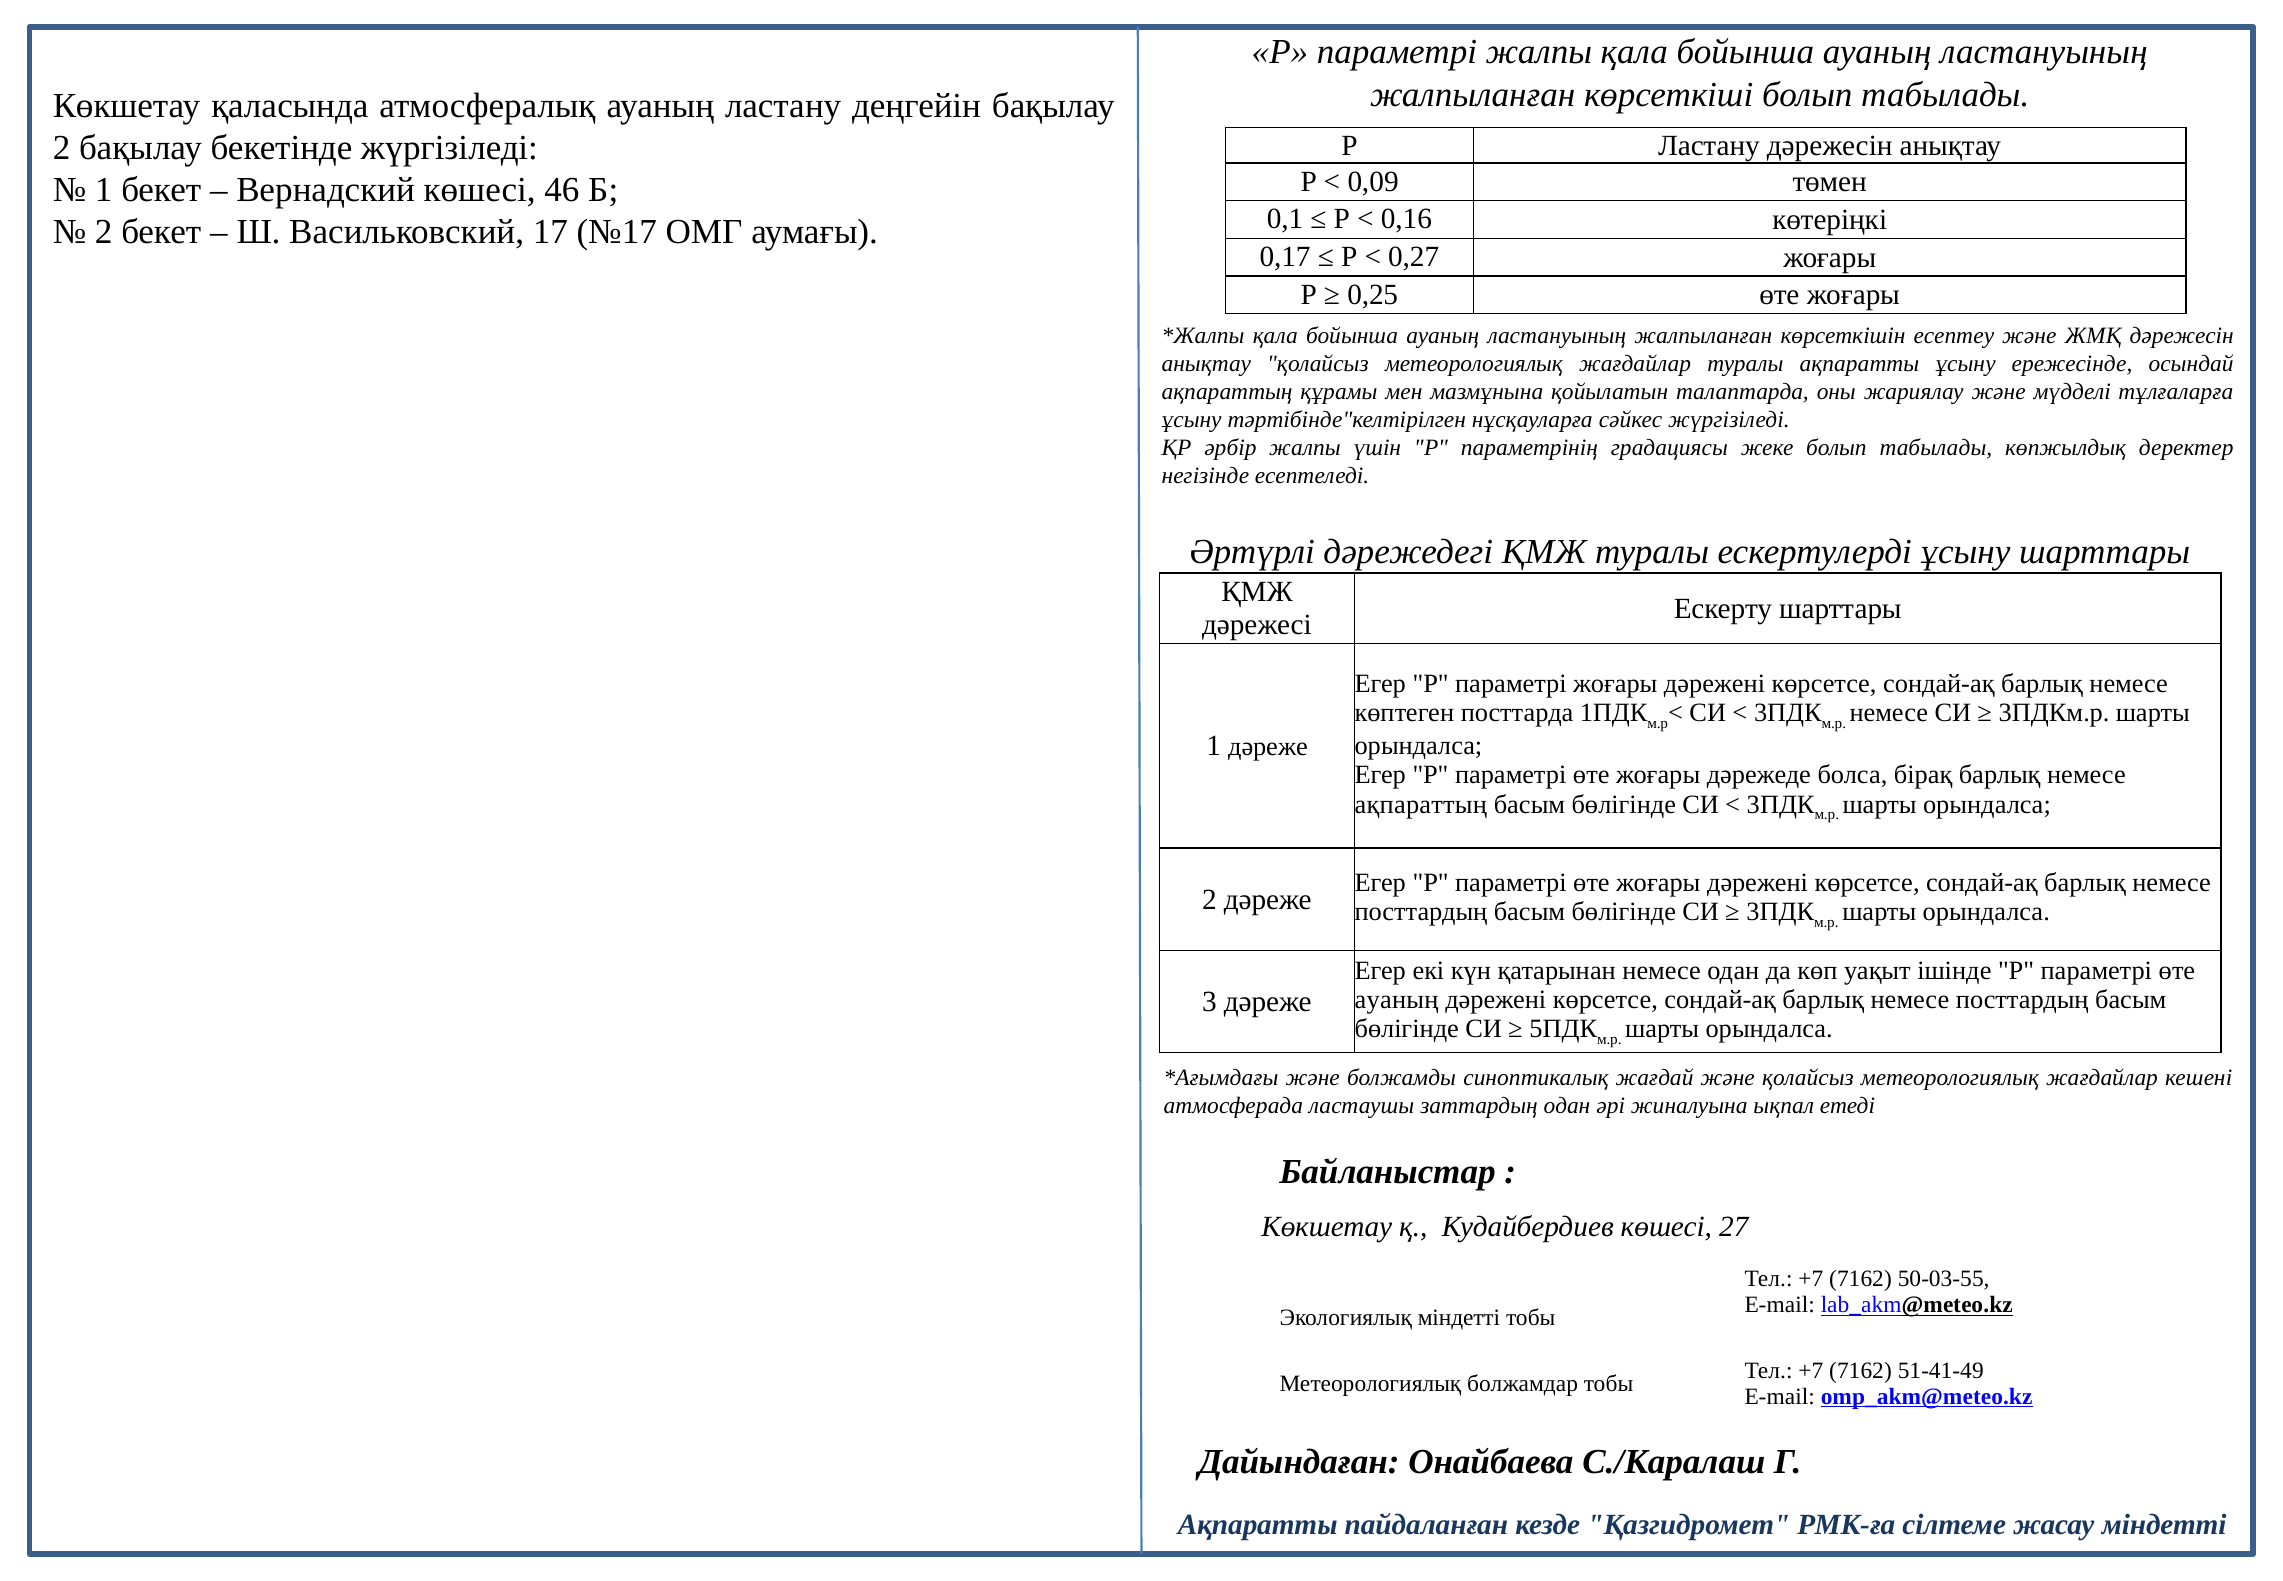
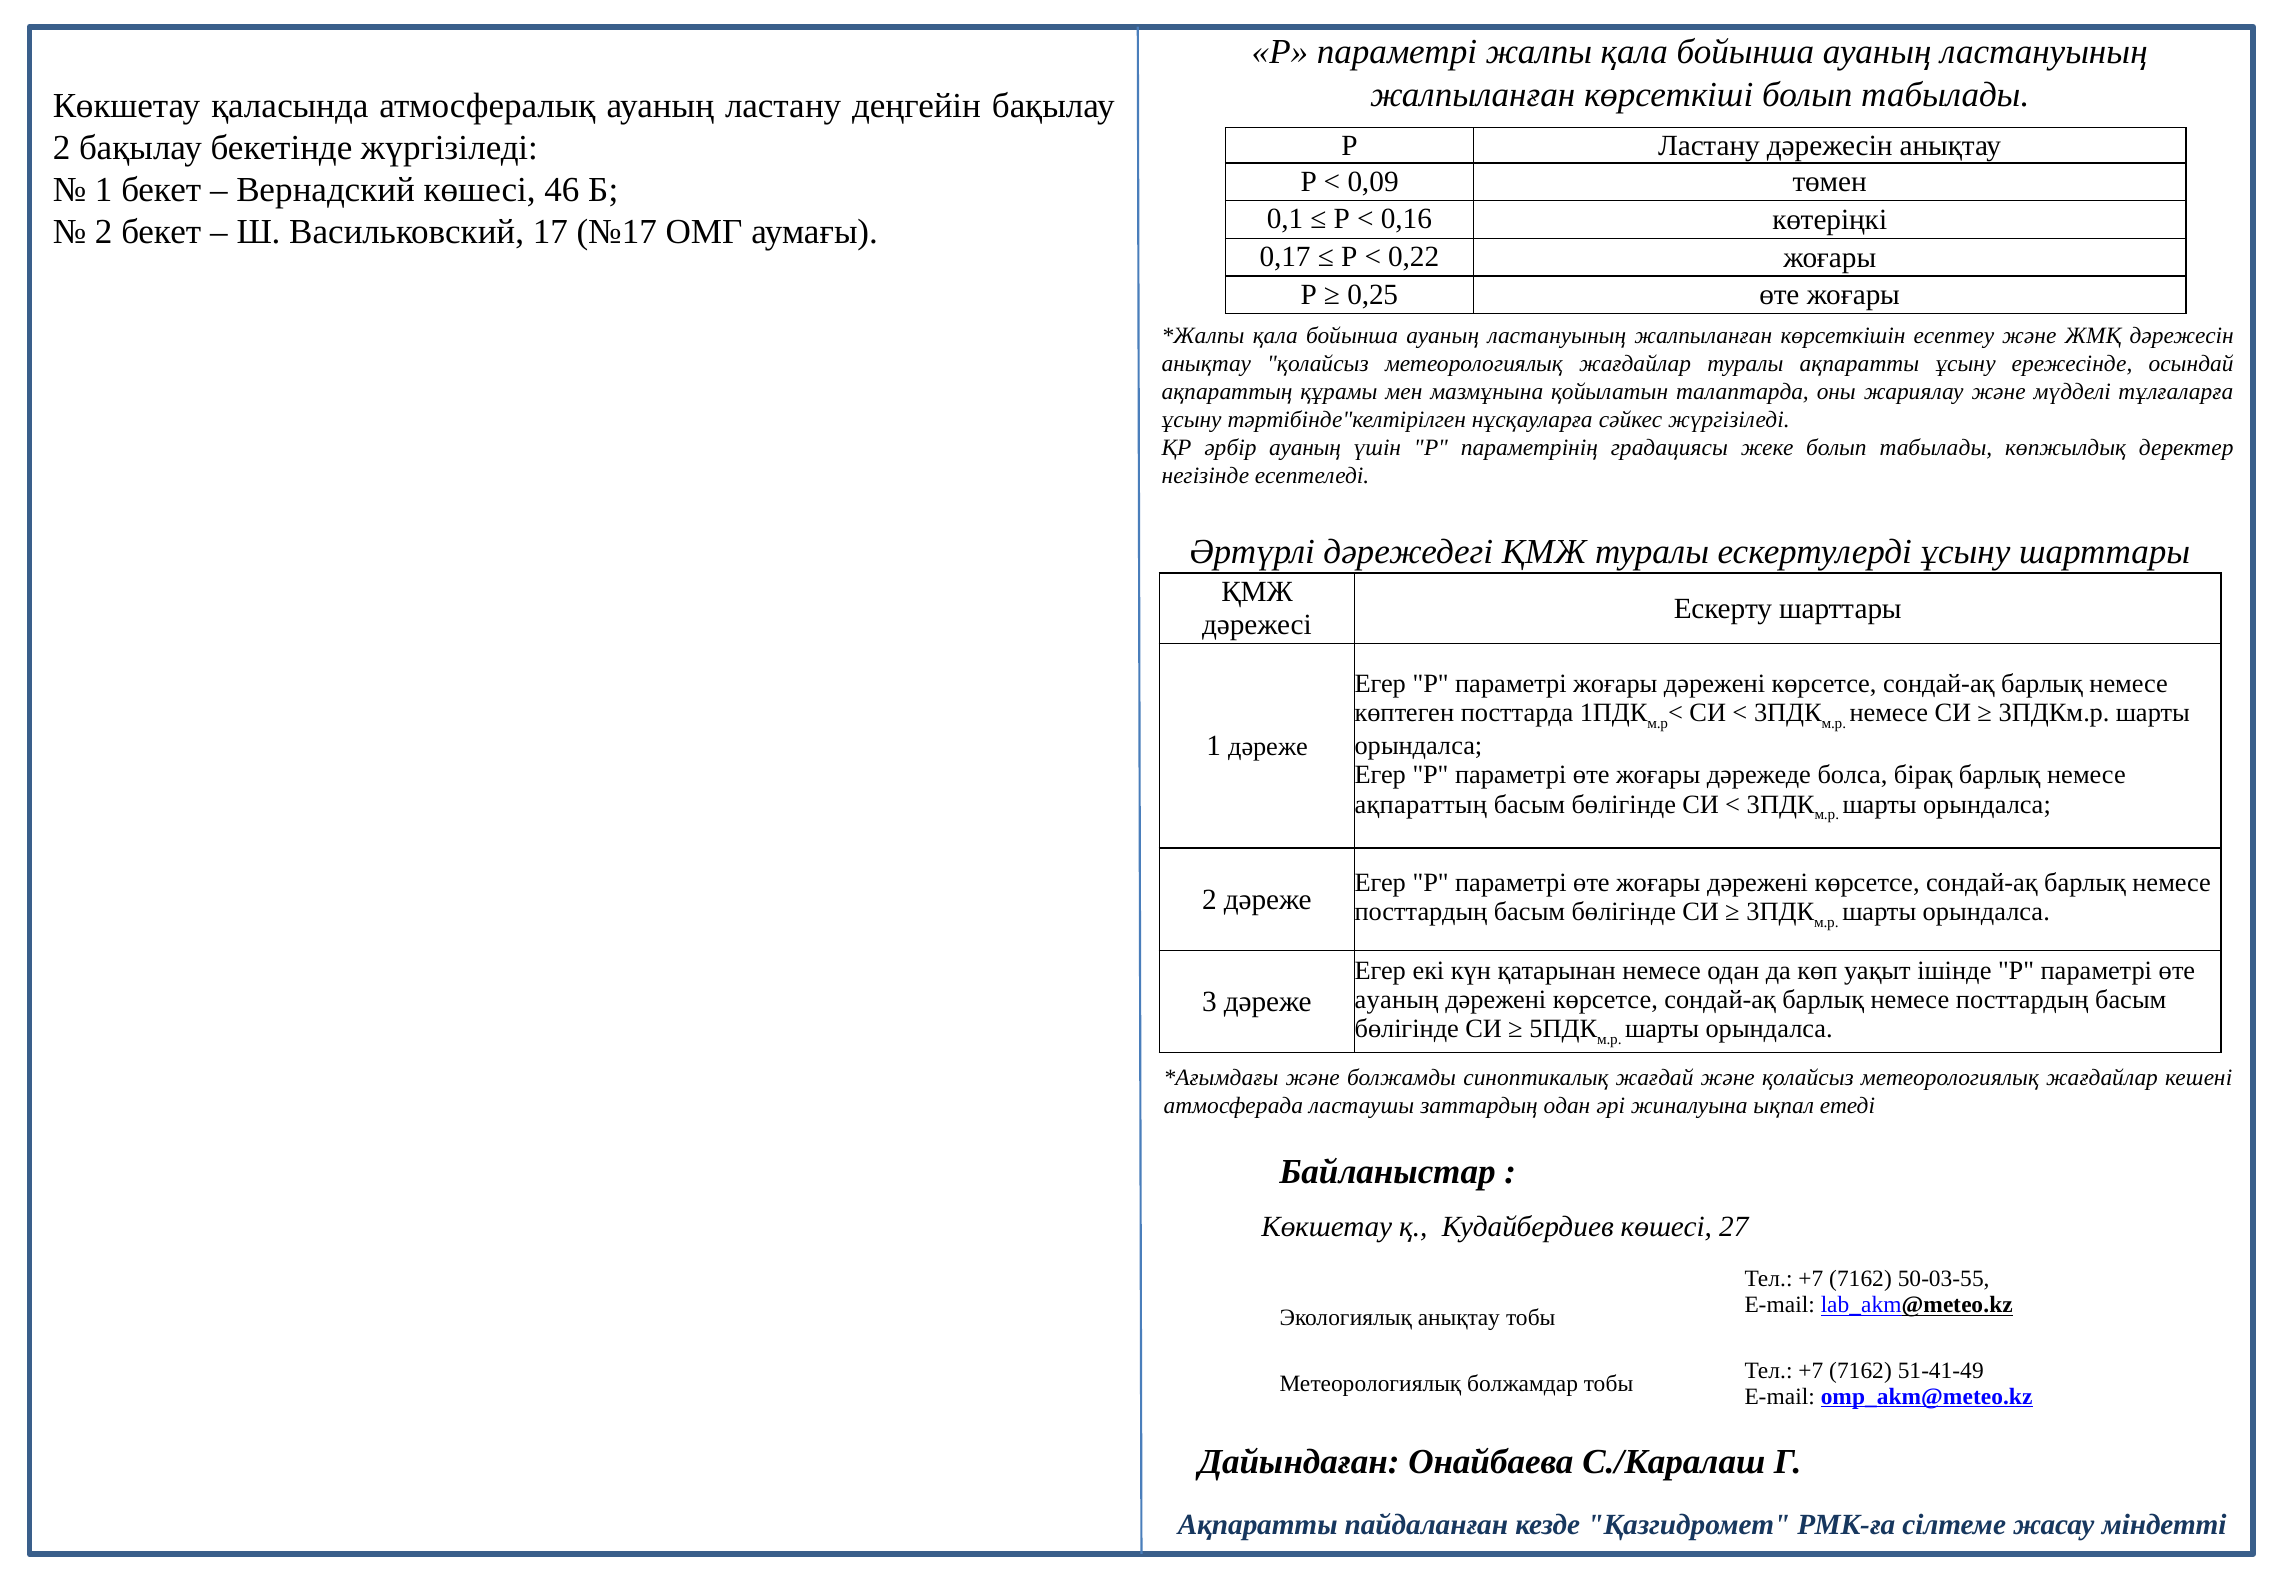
0,27: 0,27 -> 0,22 (1414, 257)
әрбір жалпы: жалпы -> ауаның (1305, 448)
Экологиялық міндетті: міндетті -> анықтау (1459, 1318)
